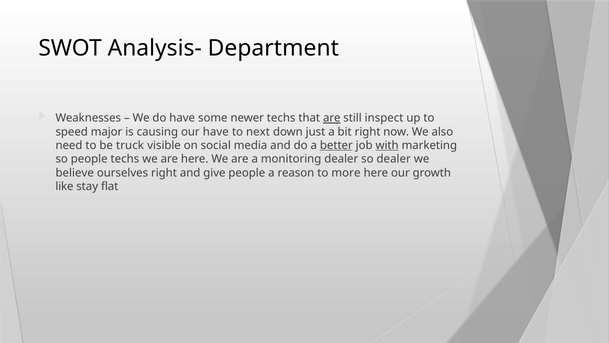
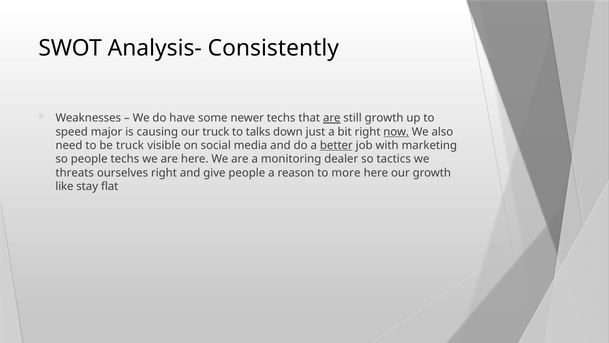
Department: Department -> Consistently (273, 48)
still inspect: inspect -> growth (384, 118)
our have: have -> truck (216, 132)
next: next -> talks (258, 132)
now underline: none -> present (396, 132)
with underline: present -> none (387, 145)
so dealer: dealer -> tactics (394, 159)
believe: believe -> threats (75, 173)
